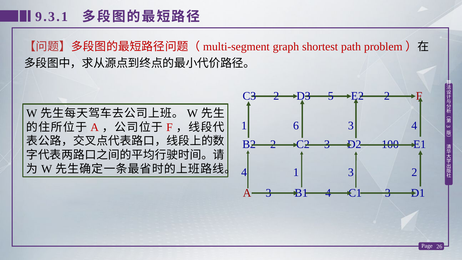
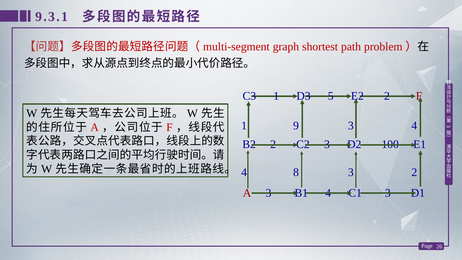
C3 2: 2 -> 1 (276, 96)
6: 6 -> 9 (296, 126)
4 1: 1 -> 8 (296, 172)
